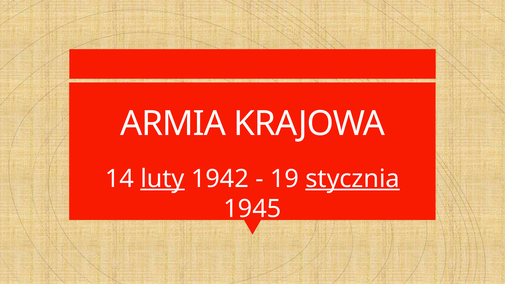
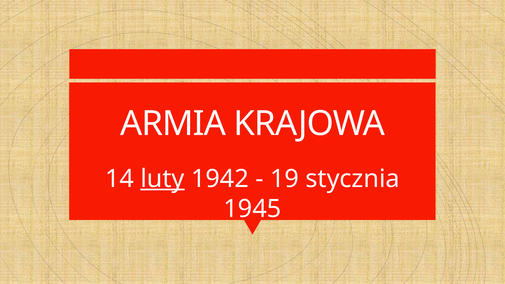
stycznia underline: present -> none (353, 179)
